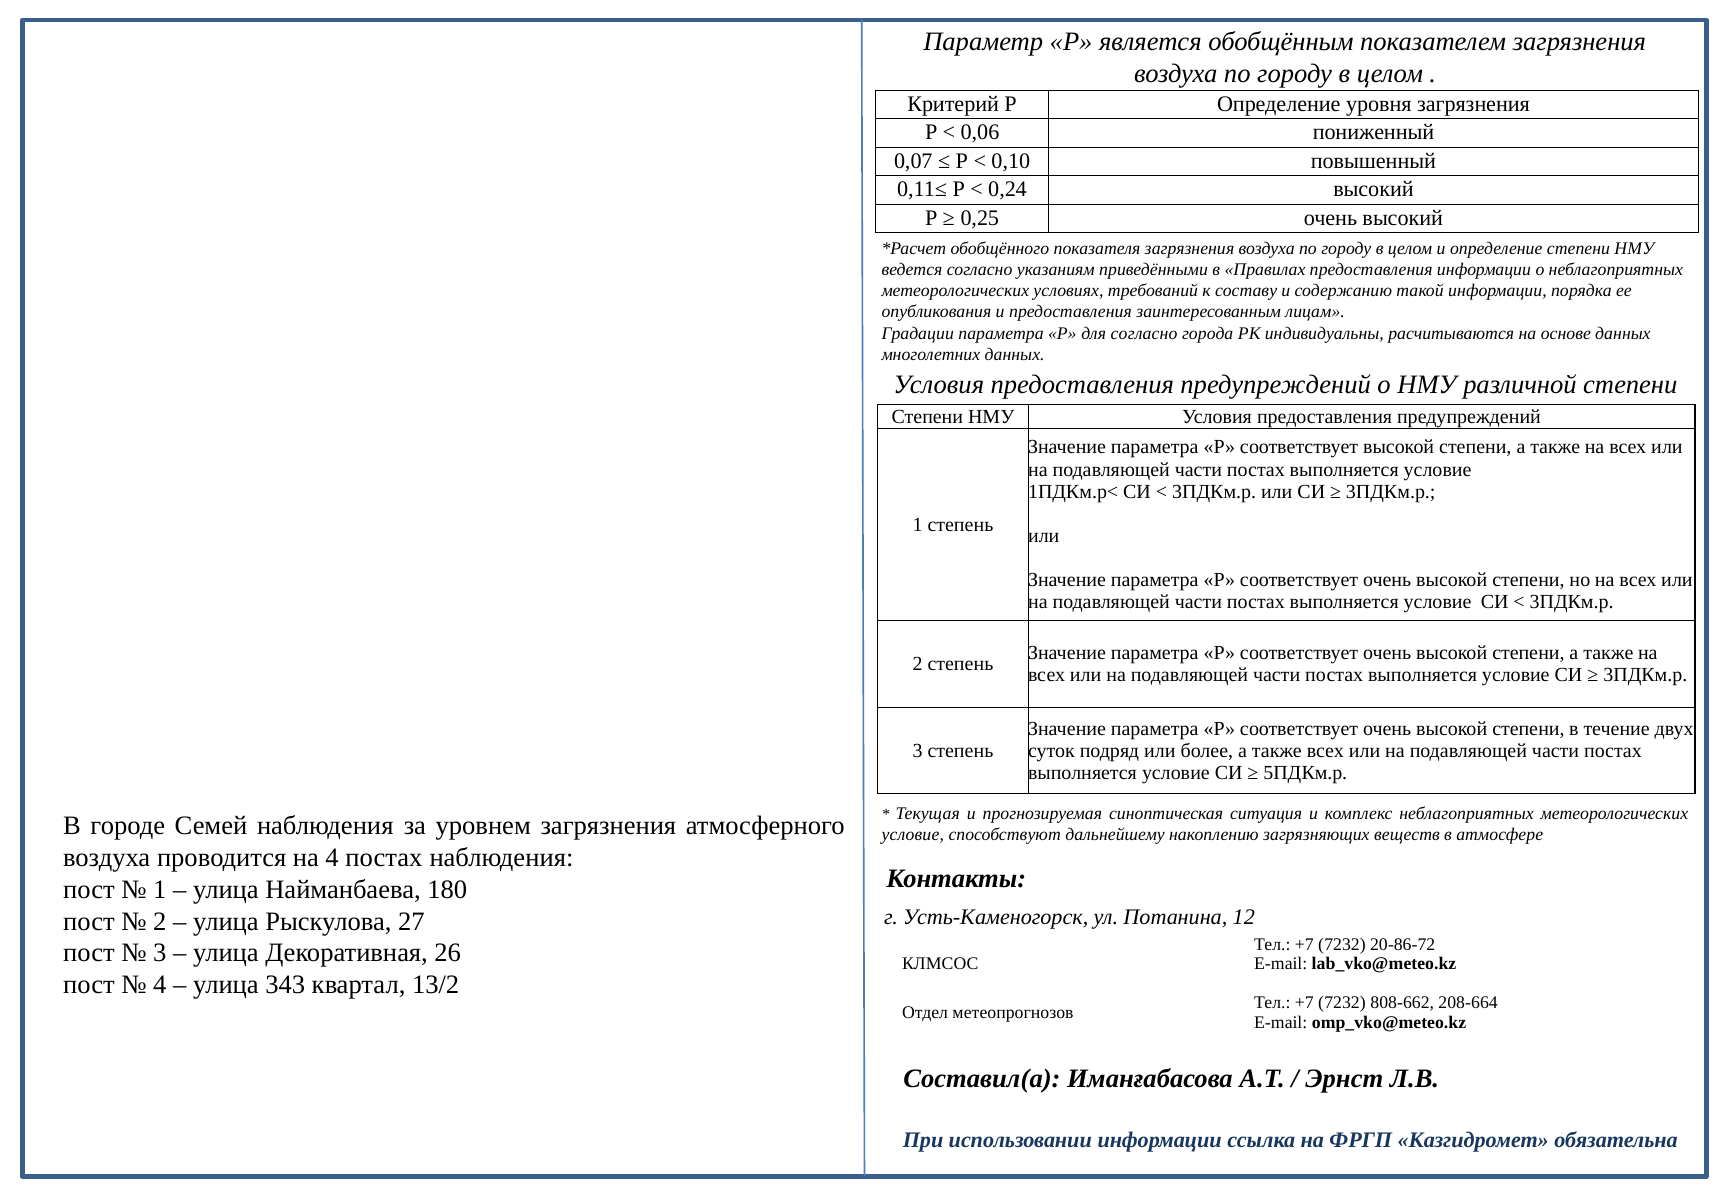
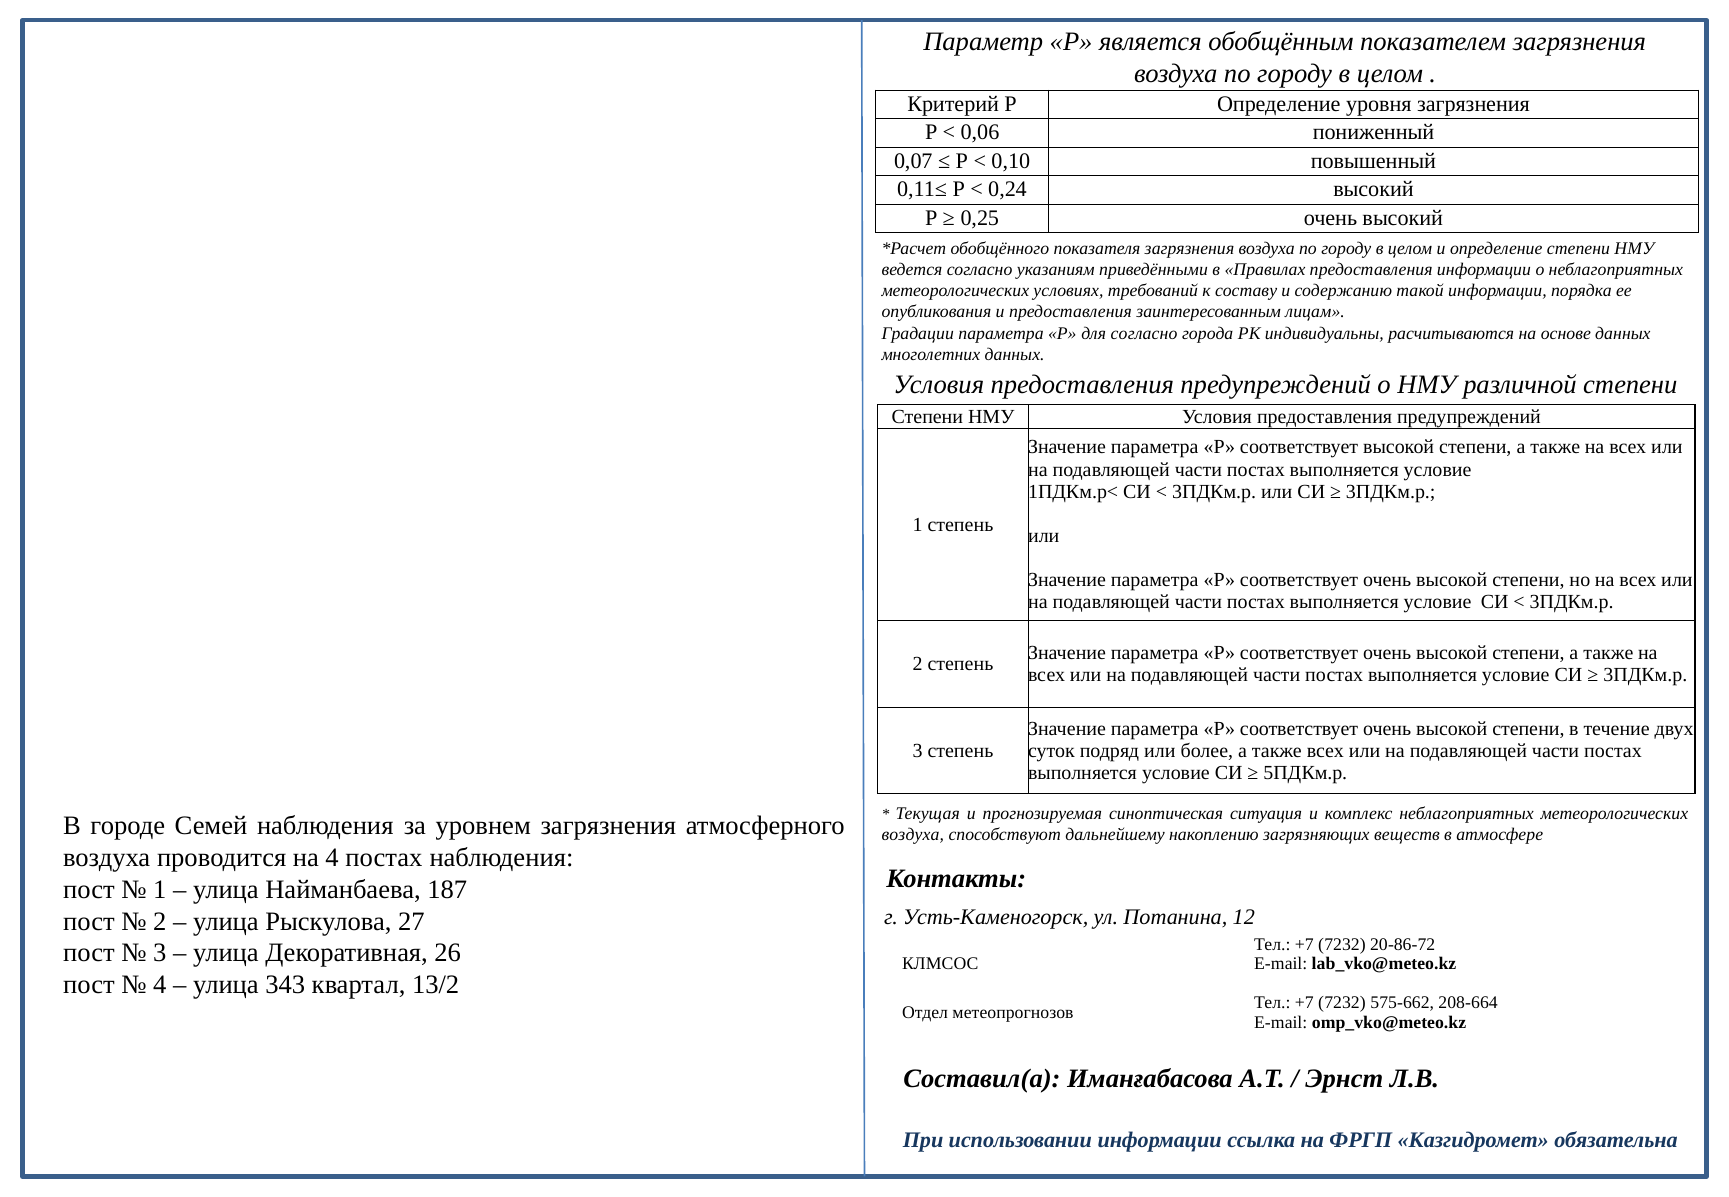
условие: условие -> воздуха (913, 835)
180: 180 -> 187 (447, 889)
808-662: 808-662 -> 575-662 (1402, 1003)
